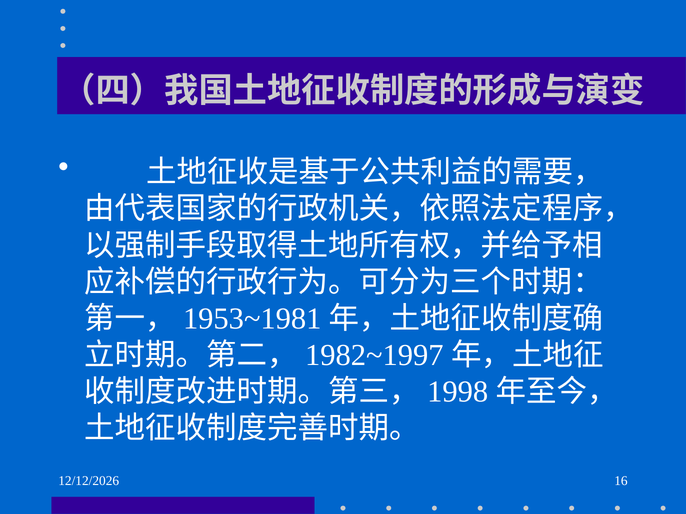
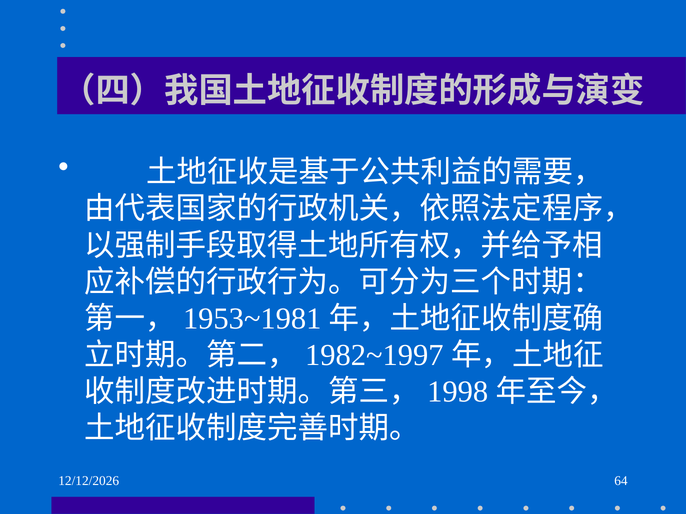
16: 16 -> 64 (621, 481)
